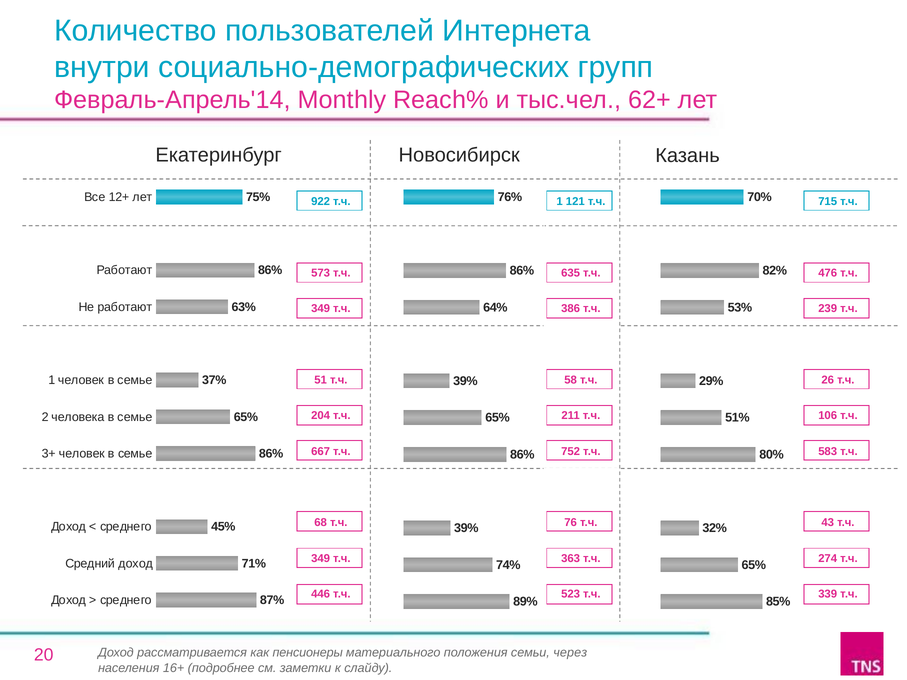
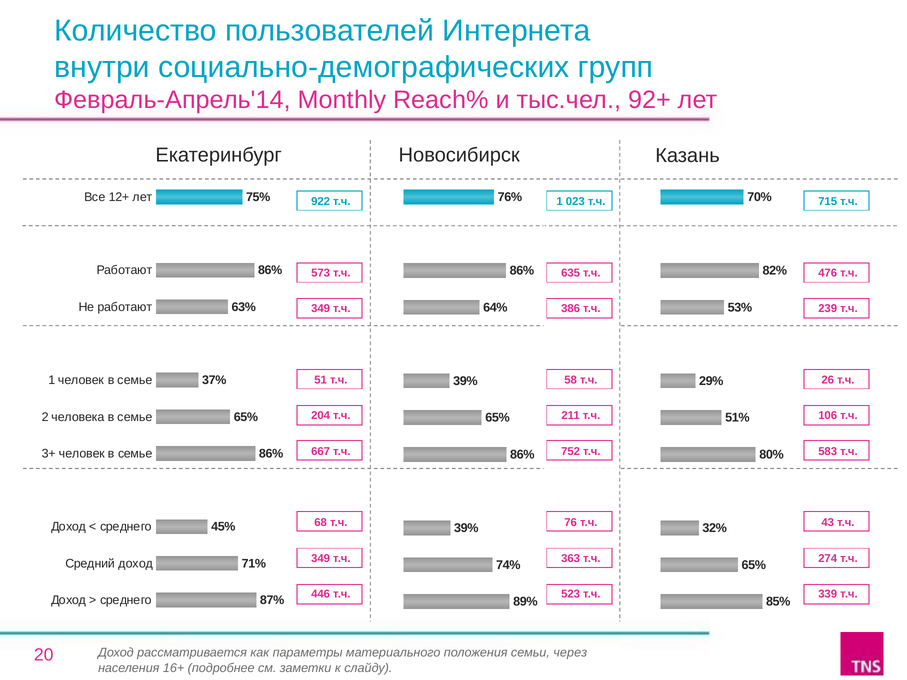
62+: 62+ -> 92+ (649, 100)
121: 121 -> 023 (575, 202)
пенсионеры: пенсионеры -> параметры (308, 653)
